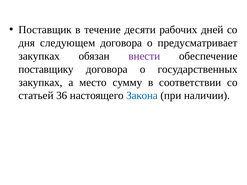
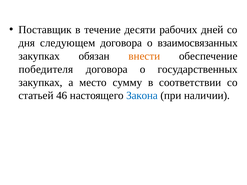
предусматривает: предусматривает -> взаимосвязанных (198, 43)
внести colour: purple -> orange (144, 56)
поставщику: поставщику -> победителя (46, 69)
36: 36 -> 46 (62, 96)
